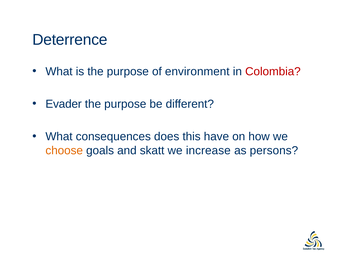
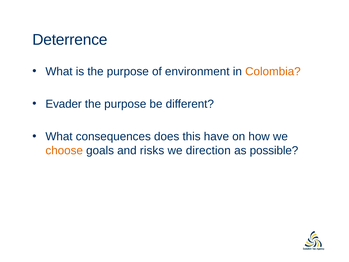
Colombia colour: red -> orange (273, 71)
skatt: skatt -> risks (152, 150)
increase: increase -> direction (208, 150)
persons: persons -> possible (274, 150)
